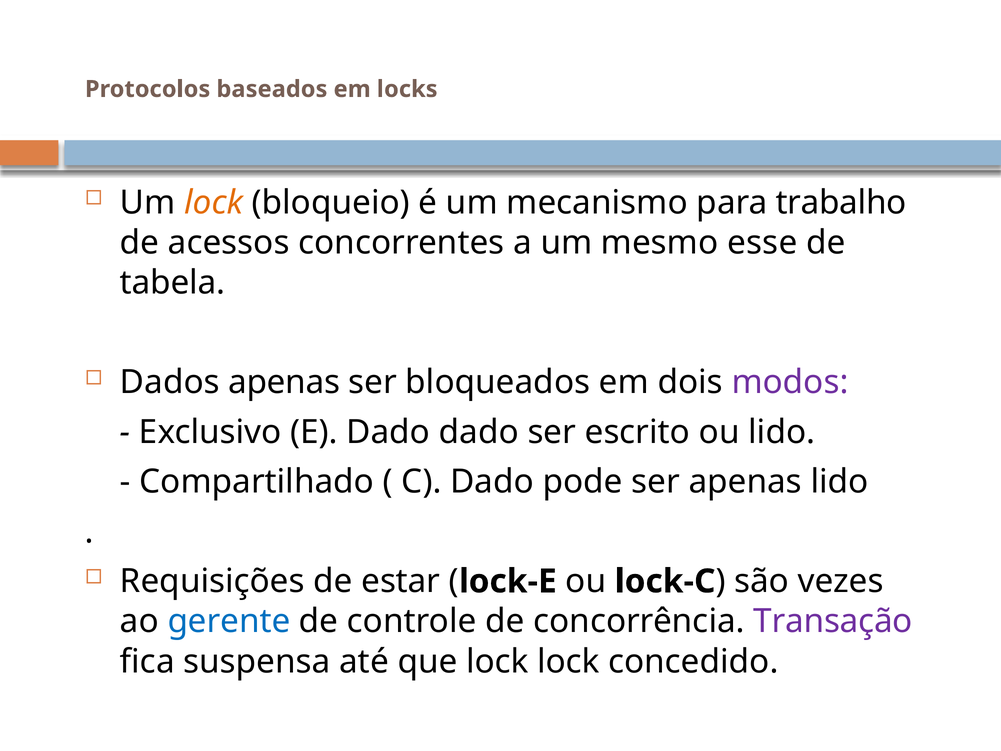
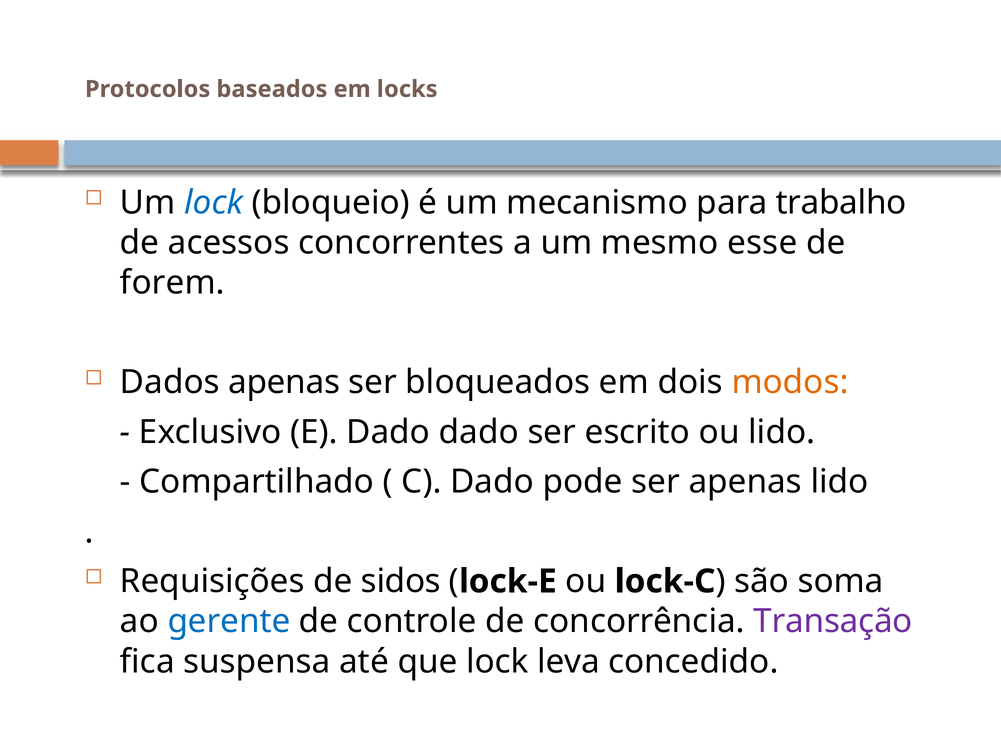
lock colour: orange -> blue (214, 202)
tabela: tabela -> forem (172, 283)
modos colour: purple -> orange (790, 382)
estar: estar -> sidos (401, 581)
vezes: vezes -> soma (841, 581)
lock lock: lock -> leva (569, 661)
